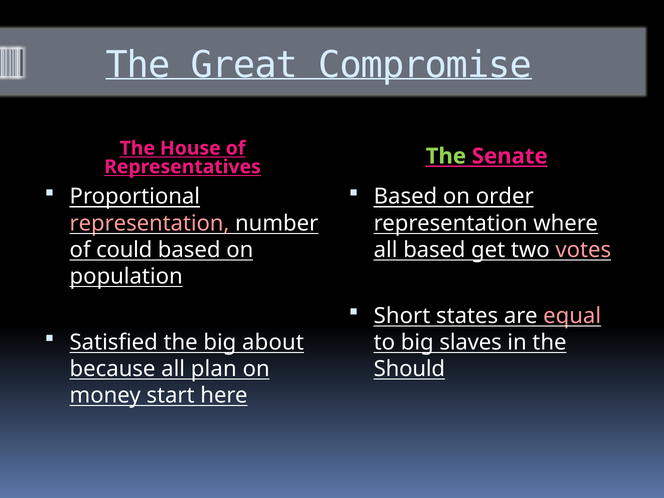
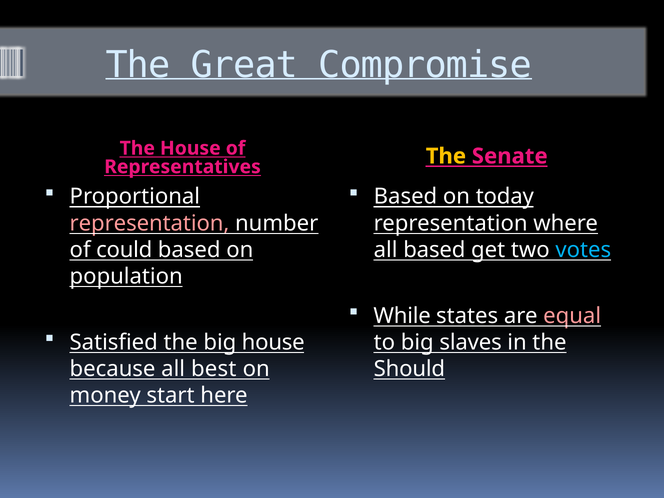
The colour: light green -> yellow (446, 156)
order: order -> today (505, 197)
votes colour: pink -> light blue (583, 250)
Short: Short -> While (402, 316)
big about: about -> house (273, 342)
plan: plan -> best (214, 369)
